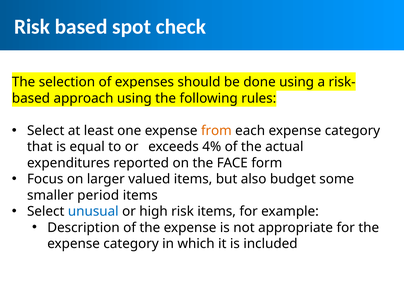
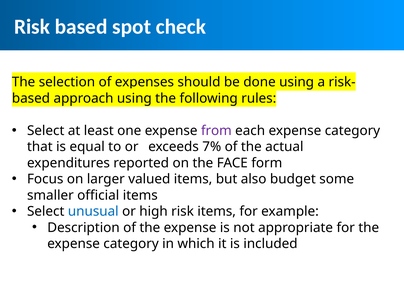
from colour: orange -> purple (216, 131)
4%: 4% -> 7% (212, 147)
period: period -> official (98, 195)
